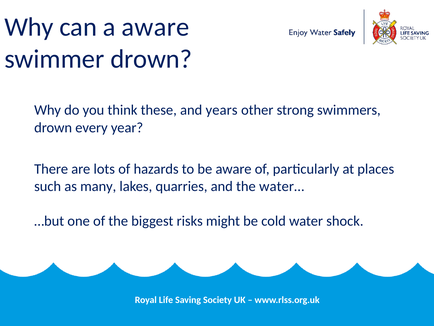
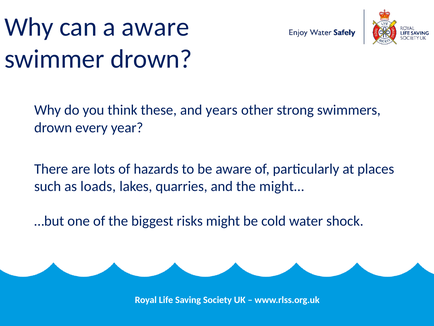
many: many -> loads (98, 186)
water…: water… -> might… (282, 186)
